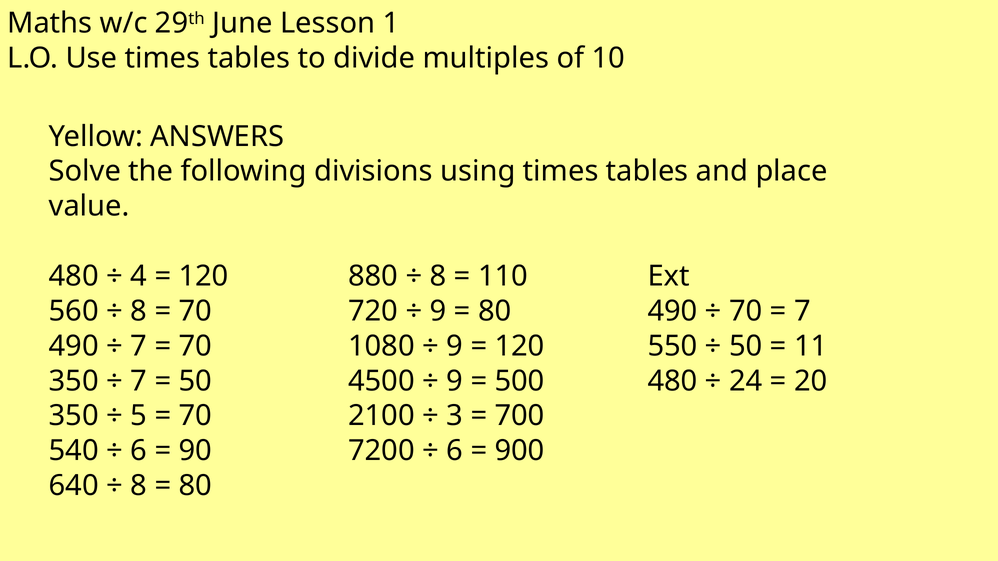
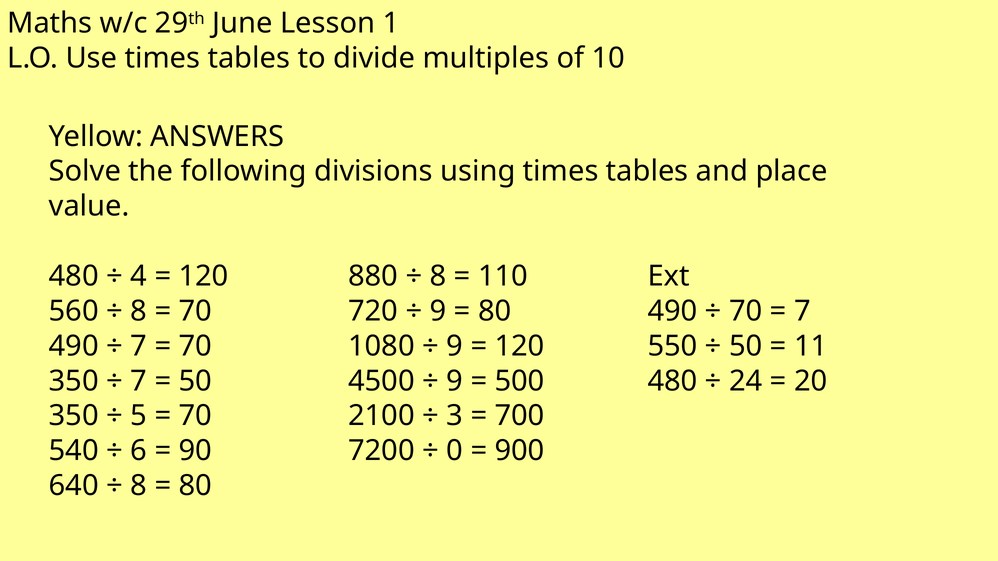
6: 6 -> 0 (455, 451)
